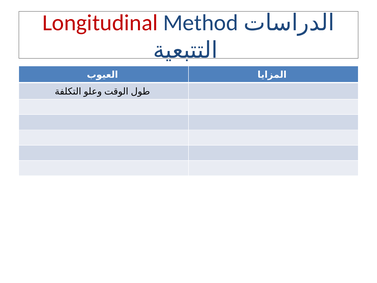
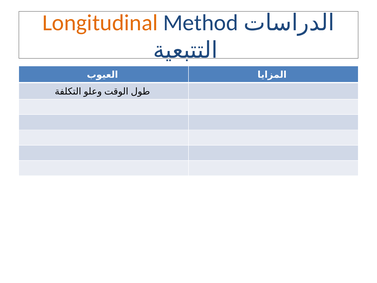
Longitudinal colour: red -> orange (100, 23)
